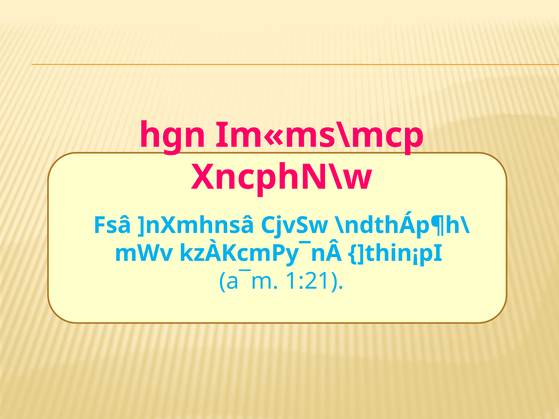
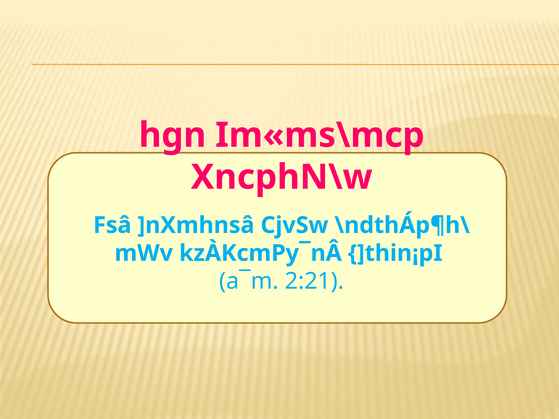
1:21: 1:21 -> 2:21 (314, 281)
